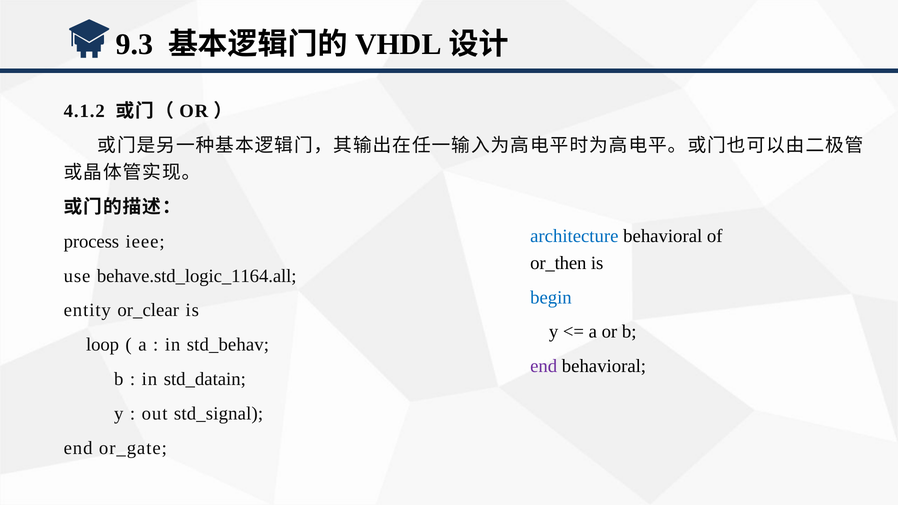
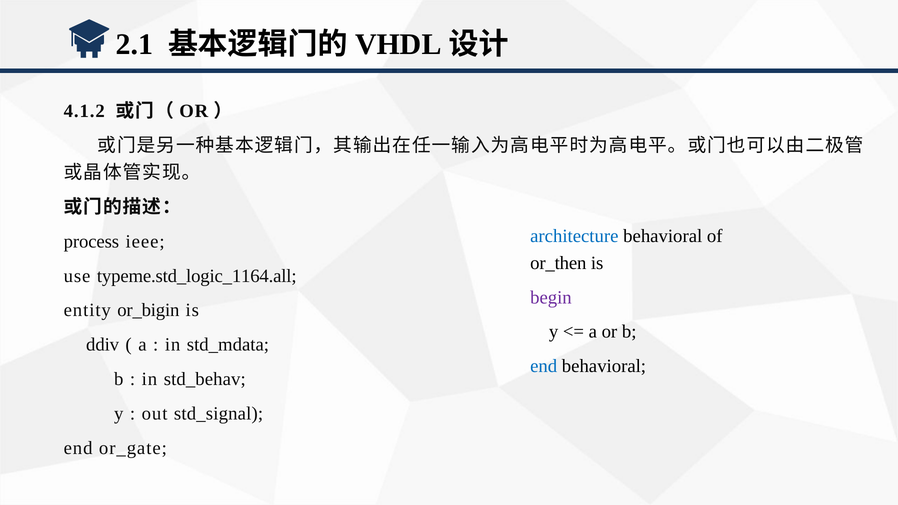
9.3: 9.3 -> 2.1 (135, 44)
behave.std_logic_1164.all: behave.std_logic_1164.all -> typeme.std_logic_1164.all (197, 276)
begin colour: blue -> purple (551, 297)
or_clear: or_clear -> or_bigin (148, 310)
loop: loop -> ddiv (103, 345)
std_behav: std_behav -> std_mdata (228, 345)
end colour: purple -> blue (544, 366)
std_datain: std_datain -> std_behav (205, 379)
